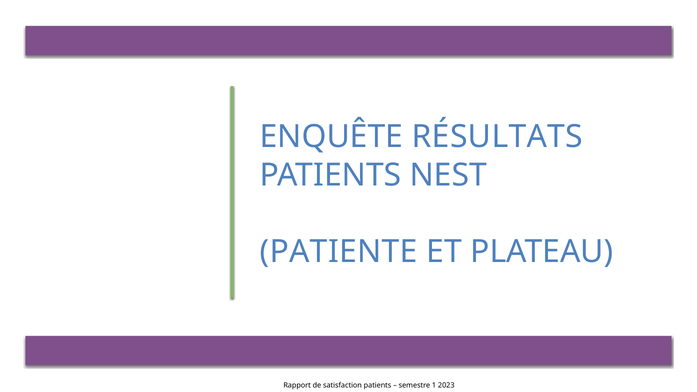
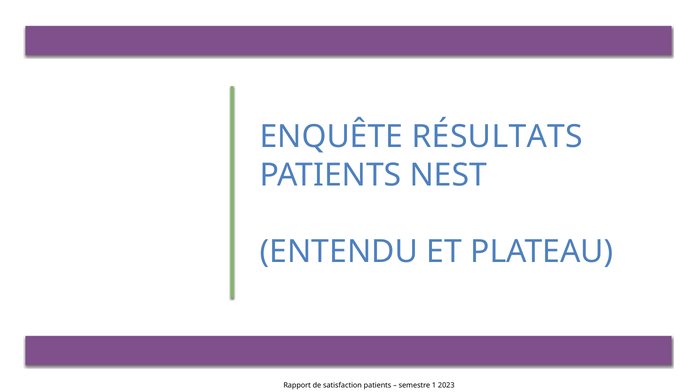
PATIENTE: PATIENTE -> ENTENDU (339, 252)
